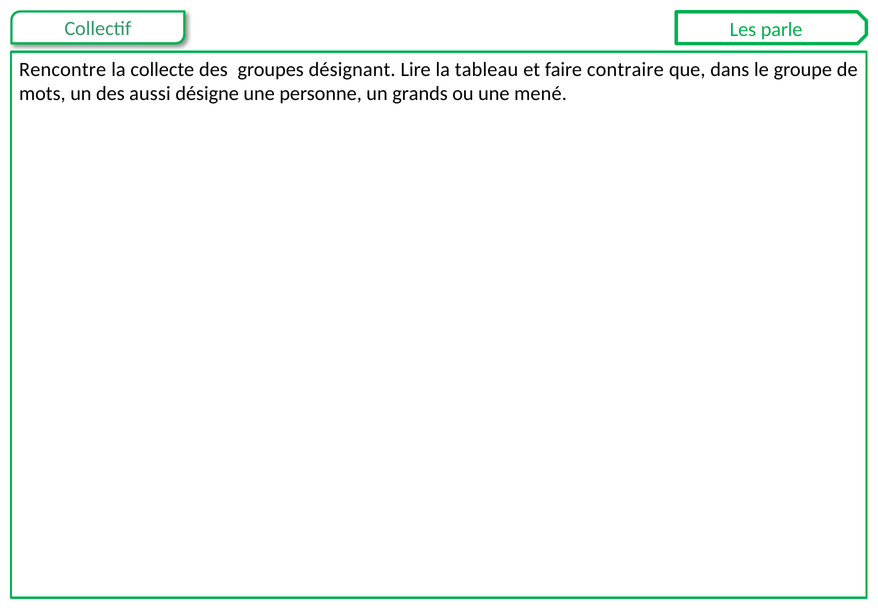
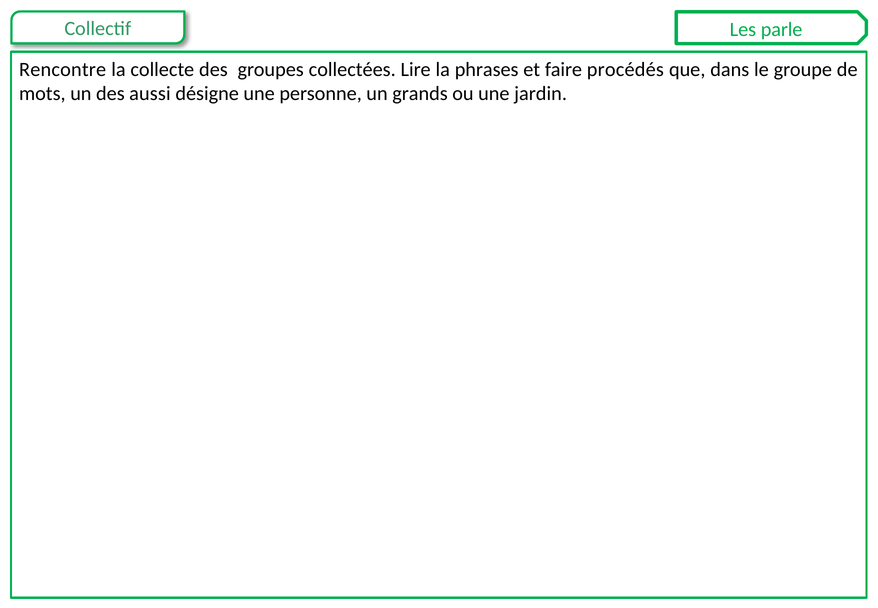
désignant: désignant -> collectées (352, 69)
tableau: tableau -> phrases (487, 69)
contraire: contraire -> procédés (625, 69)
mené: mené -> jardin (541, 94)
